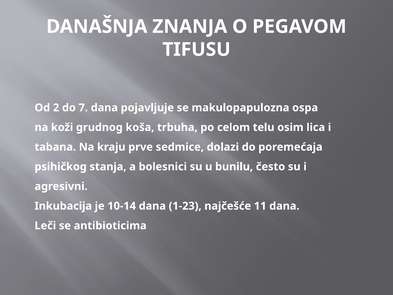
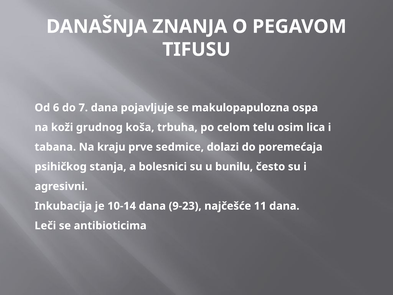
2: 2 -> 6 (56, 108)
1-23: 1-23 -> 9-23 (185, 206)
